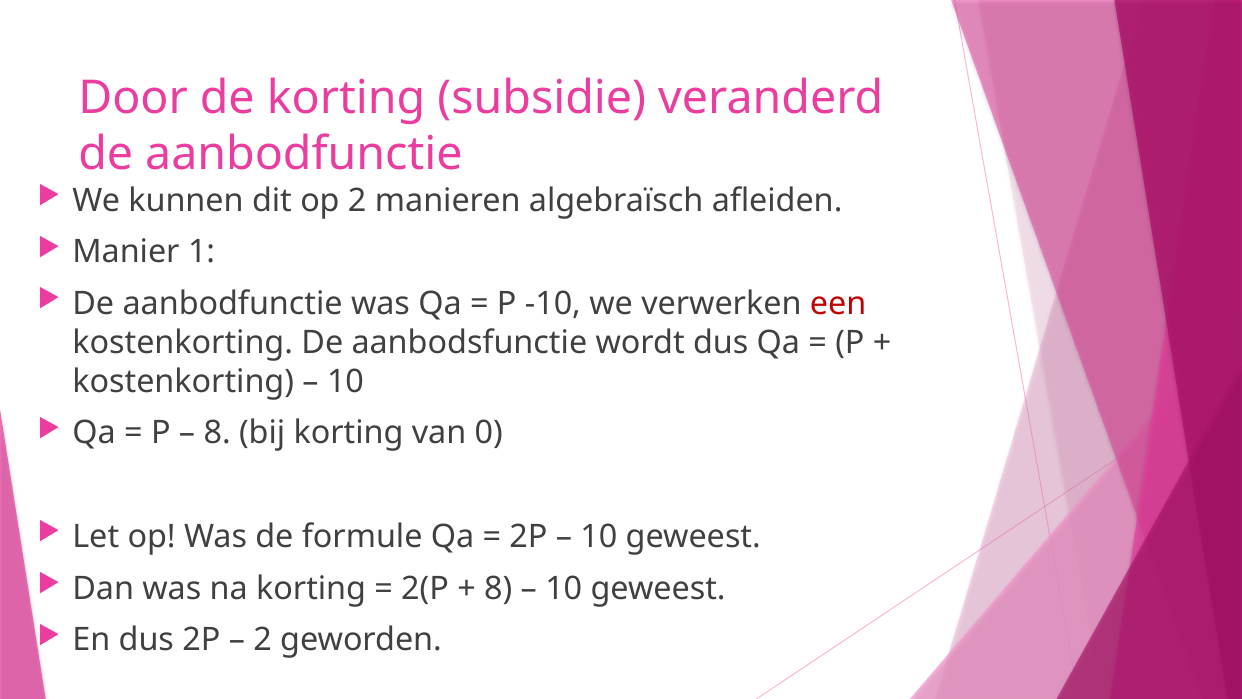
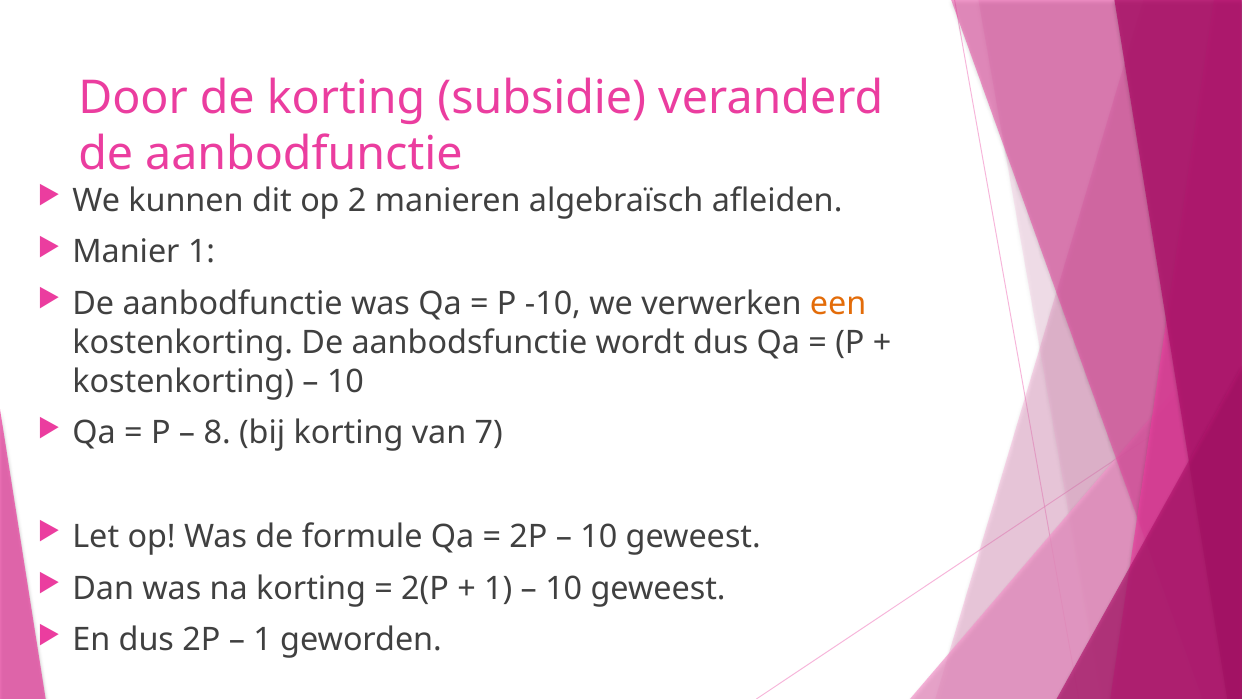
een colour: red -> orange (838, 304)
0: 0 -> 7 (489, 433)
8: 8 -> 1 (498, 588)
2: 2 -> 1 (263, 640)
